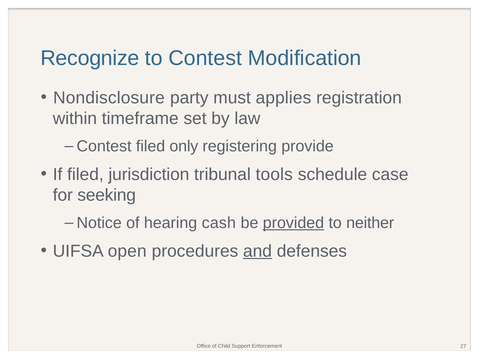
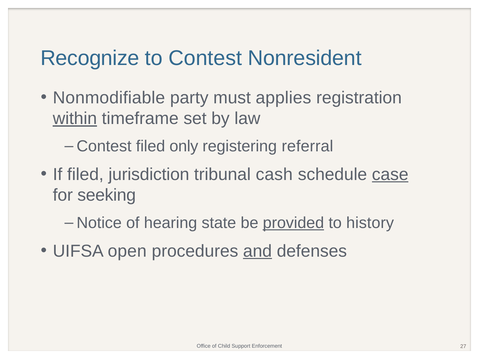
Modification: Modification -> Nonresident (305, 58)
Nondisclosure: Nondisclosure -> Nonmodifiable (109, 98)
within underline: none -> present (75, 119)
provide: provide -> referral (307, 147)
tools: tools -> cash (274, 175)
case underline: none -> present (390, 175)
cash: cash -> state (219, 223)
neither: neither -> history (370, 223)
